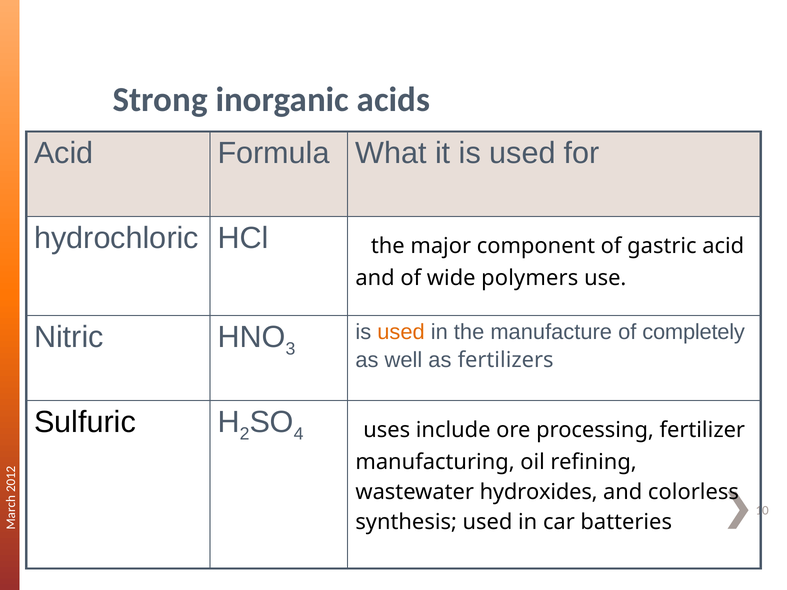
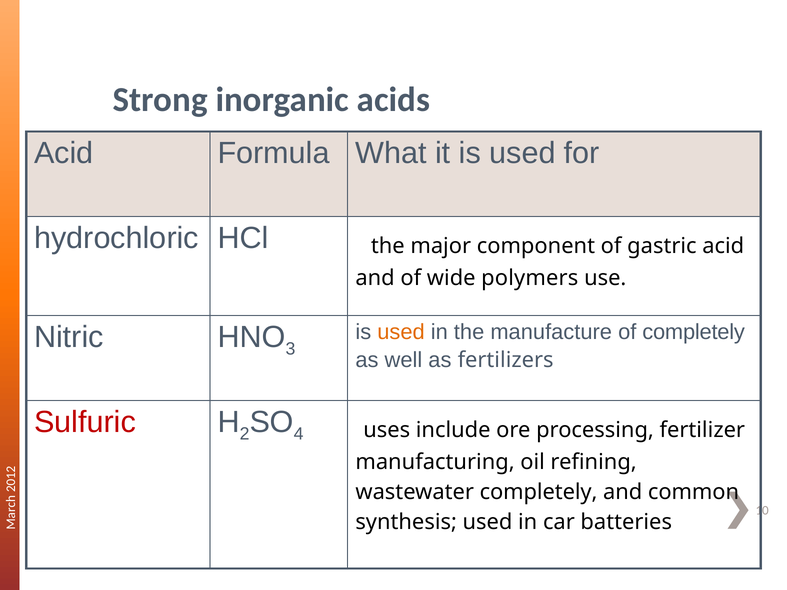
Sulfuric colour: black -> red (85, 422)
wastewater hydroxides: hydroxides -> completely (539, 492)
colorless: colorless -> common (694, 492)
